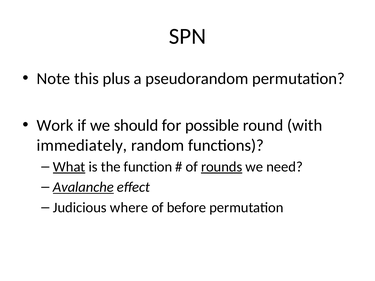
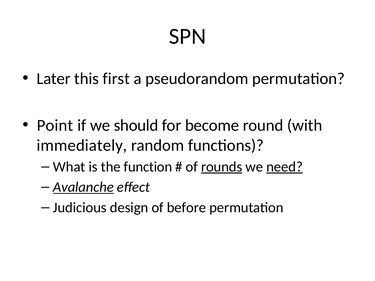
Note: Note -> Later (54, 79)
plus: plus -> first (116, 79)
Work: Work -> Point (55, 125)
possible: possible -> become (212, 125)
What underline: present -> none (69, 167)
need underline: none -> present (285, 167)
where: where -> design (129, 208)
